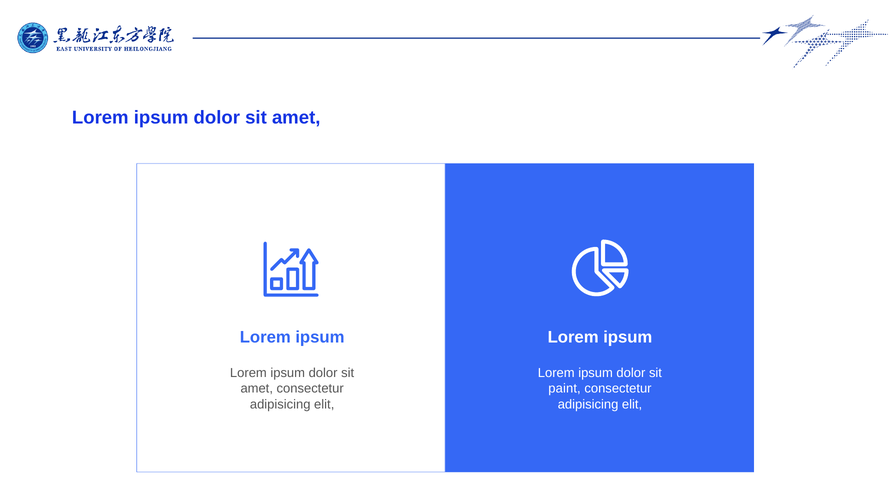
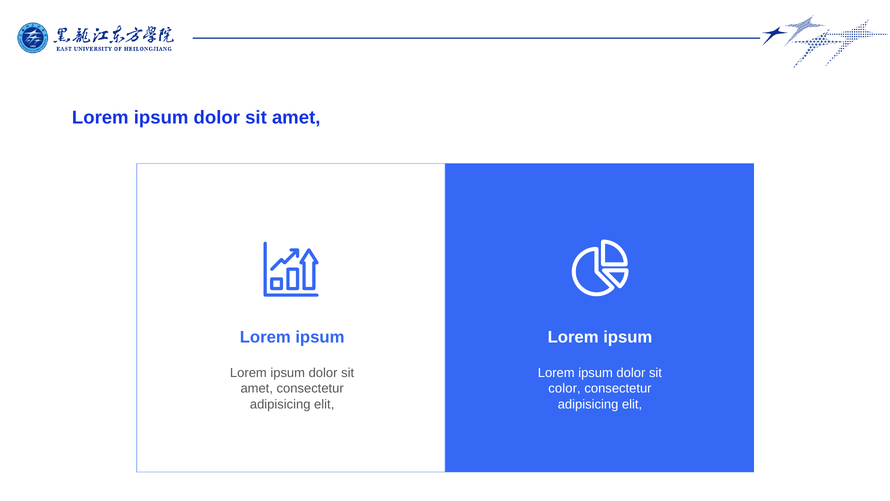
paint: paint -> color (565, 388)
